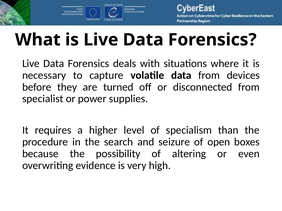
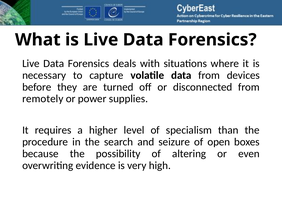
specialist: specialist -> remotely (43, 99)
